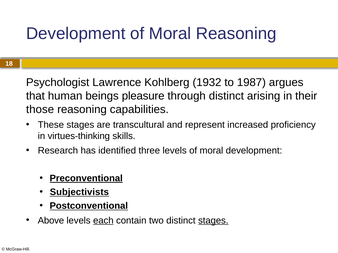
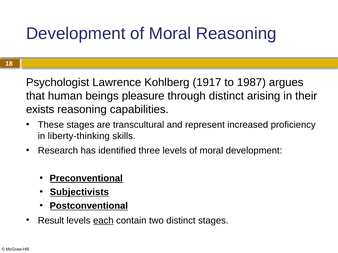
1932: 1932 -> 1917 (207, 82)
those: those -> exists (40, 110)
virtues-thinking: virtues-thinking -> liberty-thinking (79, 136)
Above: Above -> Result (51, 221)
stages underline: present -> none (213, 221)
